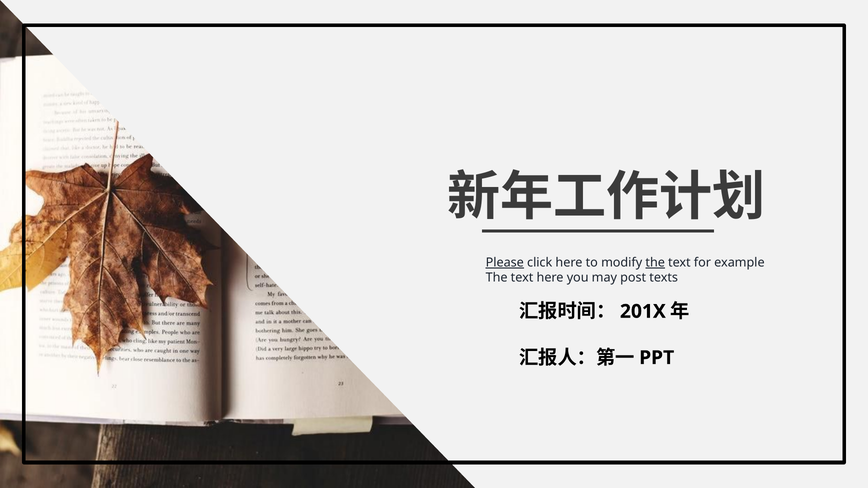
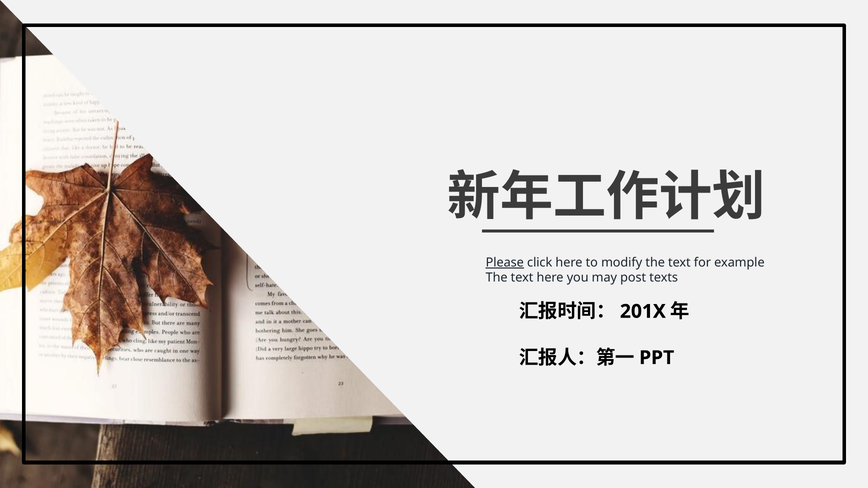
the underline: present -> none (655, 263)
